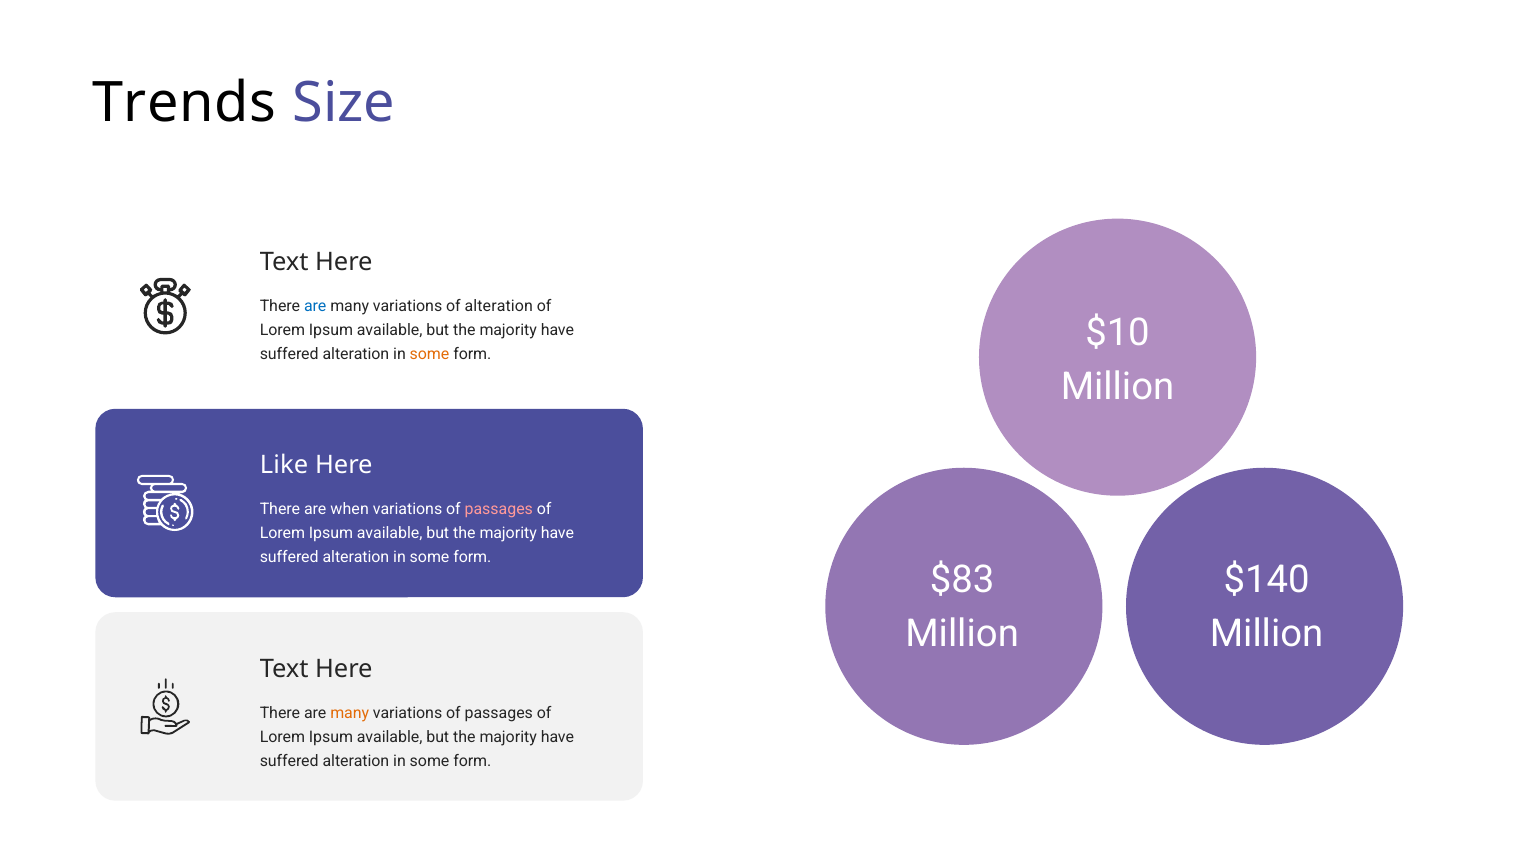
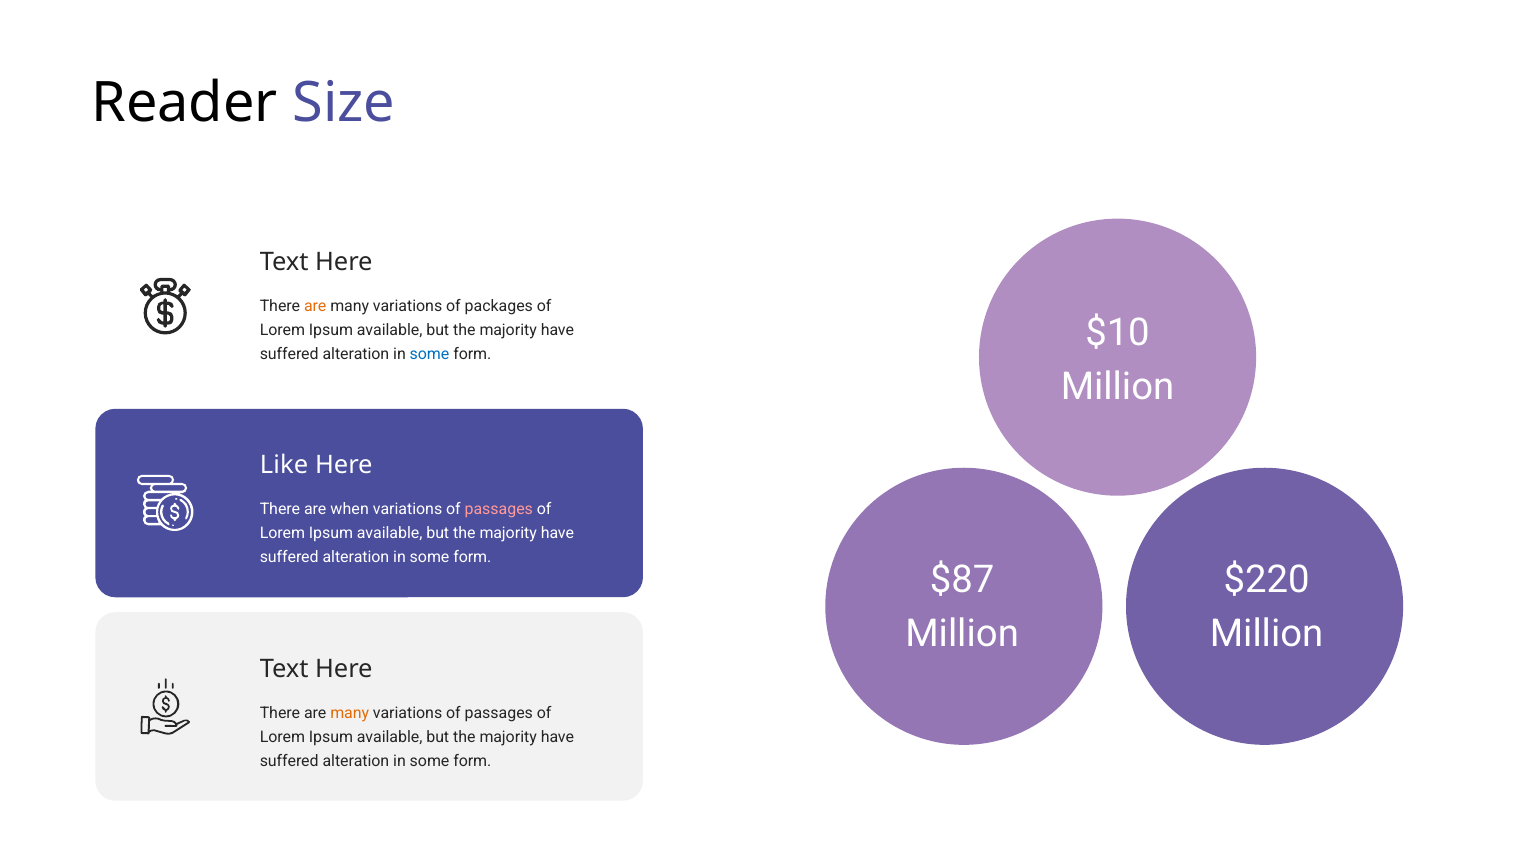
Trends: Trends -> Reader (185, 103)
are colour: blue -> orange (315, 306)
of alteration: alteration -> packages (499, 306)
some colour: orange -> blue (430, 354)
$83: $83 -> $87 (962, 580)
$140: $140 -> $220 (1267, 580)
